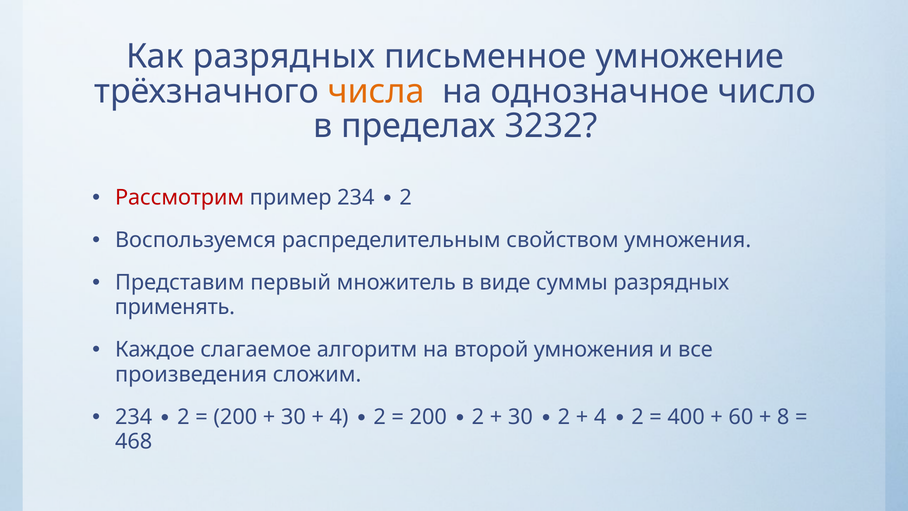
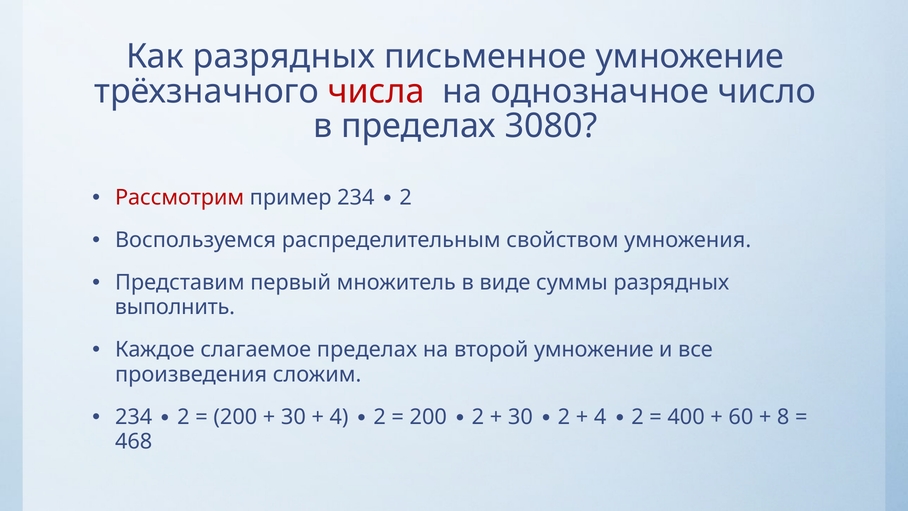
числа colour: orange -> red (376, 91)
3232: 3232 -> 3080 (551, 126)
применять: применять -> выполнить (175, 307)
слагаемое алгоритм: алгоритм -> пределах (367, 350)
второй умножения: умножения -> умножение (594, 350)
